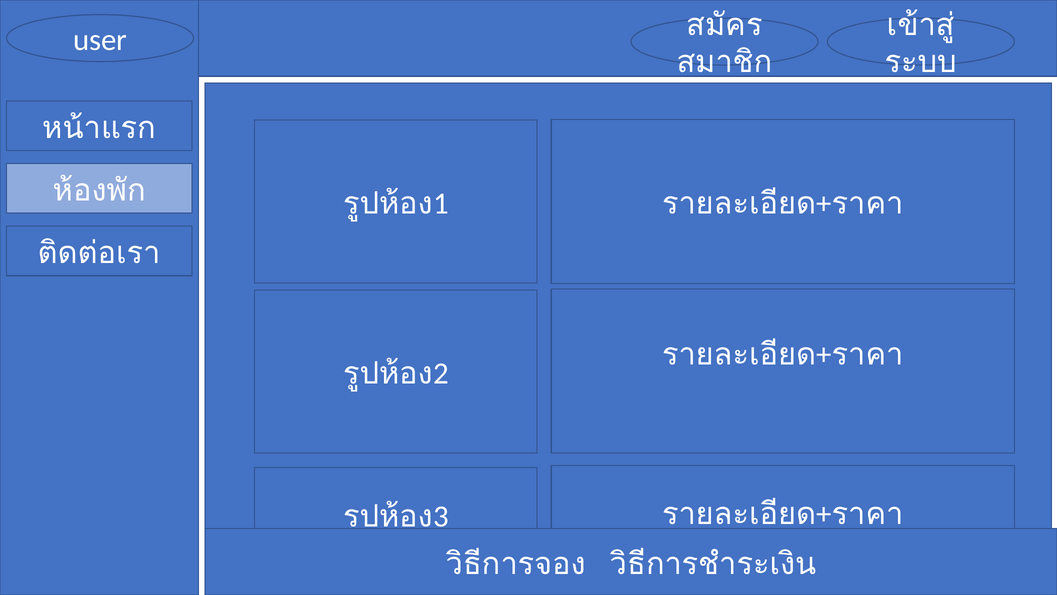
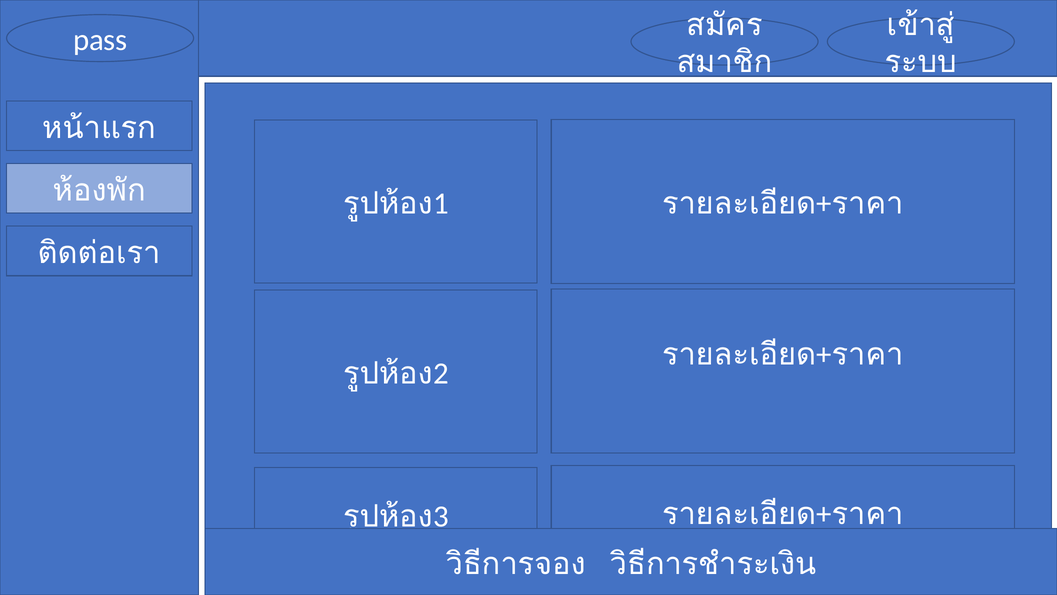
user: user -> pass (100, 40)
